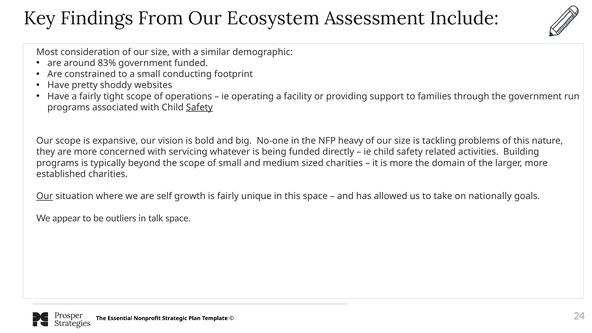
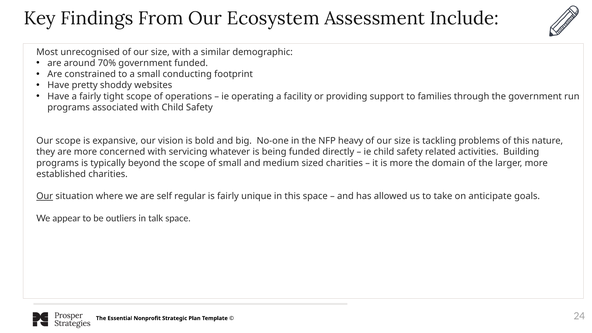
consideration: consideration -> unrecognised (90, 52)
83%: 83% -> 70% (107, 63)
Safety underline: present -> none (199, 107)
growth: growth -> regular (190, 196)
nationally: nationally -> anticipate (490, 196)
